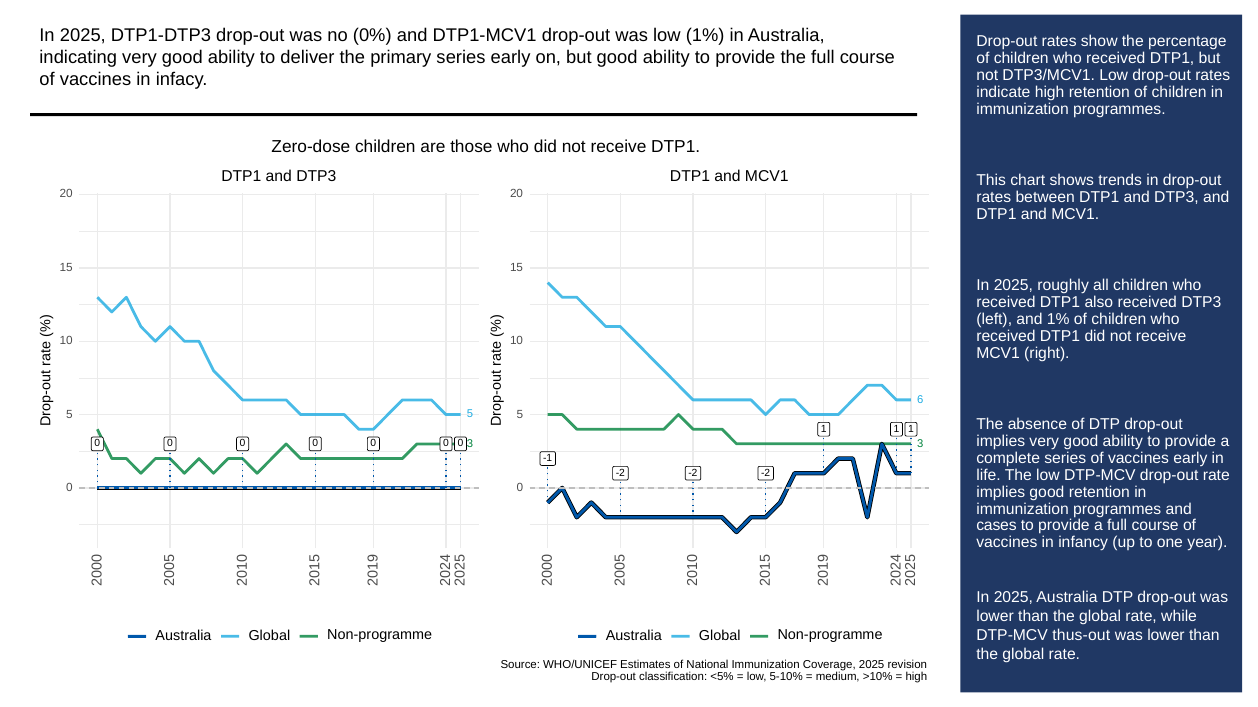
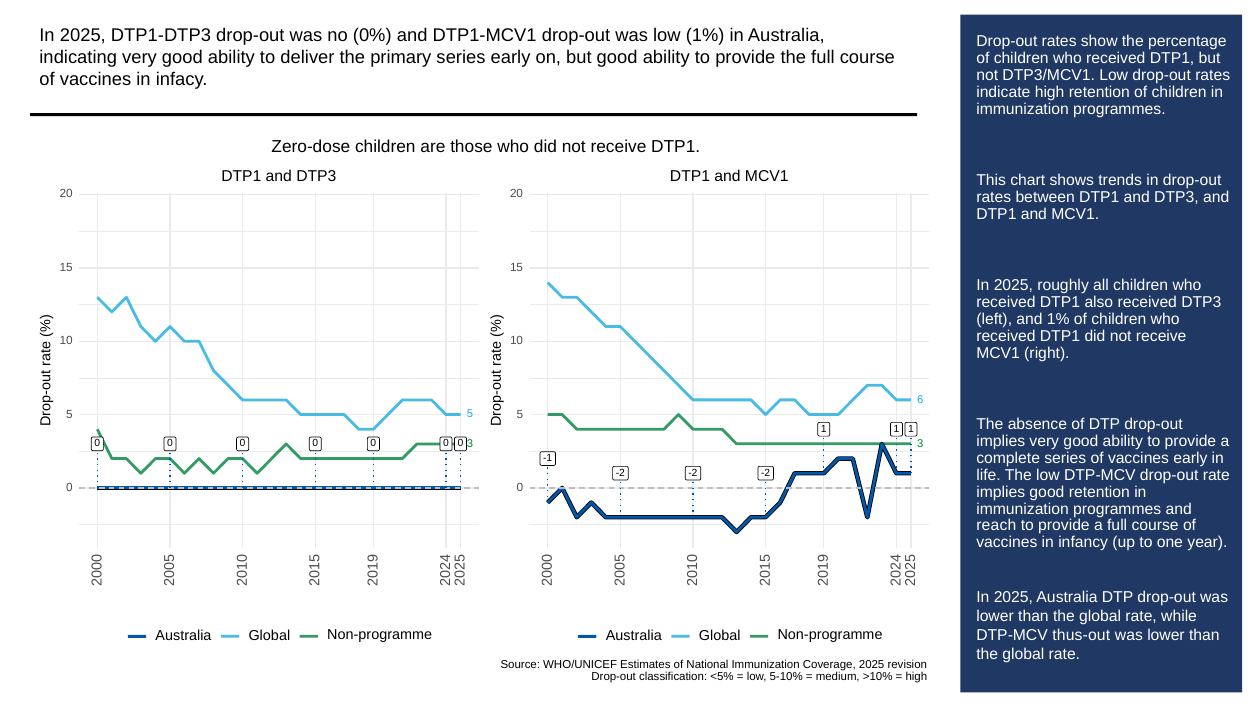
cases: cases -> reach (996, 526)
